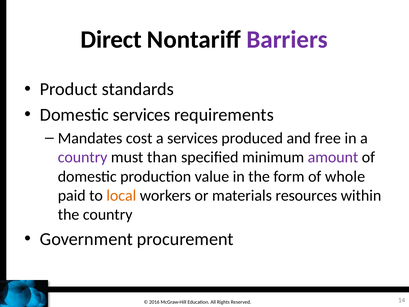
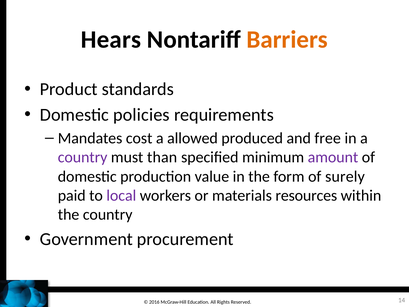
Direct: Direct -> Hears (111, 40)
Barriers colour: purple -> orange (287, 40)
Domestic services: services -> policies (141, 115)
a services: services -> allowed (192, 138)
whole: whole -> surely (345, 176)
local colour: orange -> purple (121, 195)
